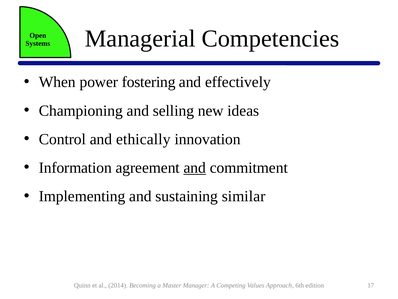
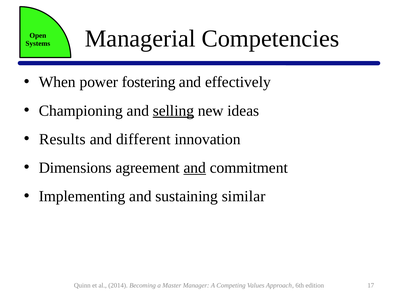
selling underline: none -> present (173, 110)
Control: Control -> Results (62, 139)
ethically: ethically -> different (143, 139)
Information: Information -> Dimensions (75, 167)
